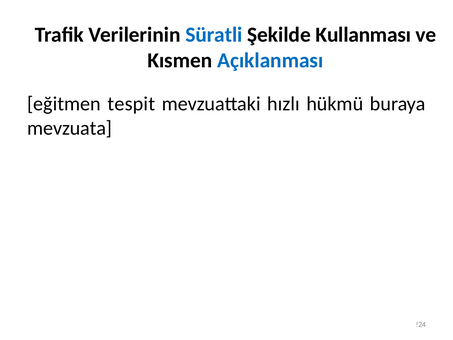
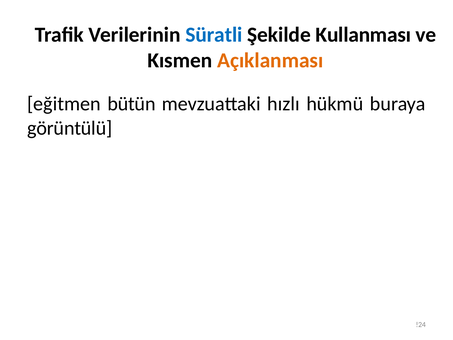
Açıklanması colour: blue -> orange (270, 60)
tespit: tespit -> bütün (132, 104)
mevzuata: mevzuata -> görüntülü (70, 128)
